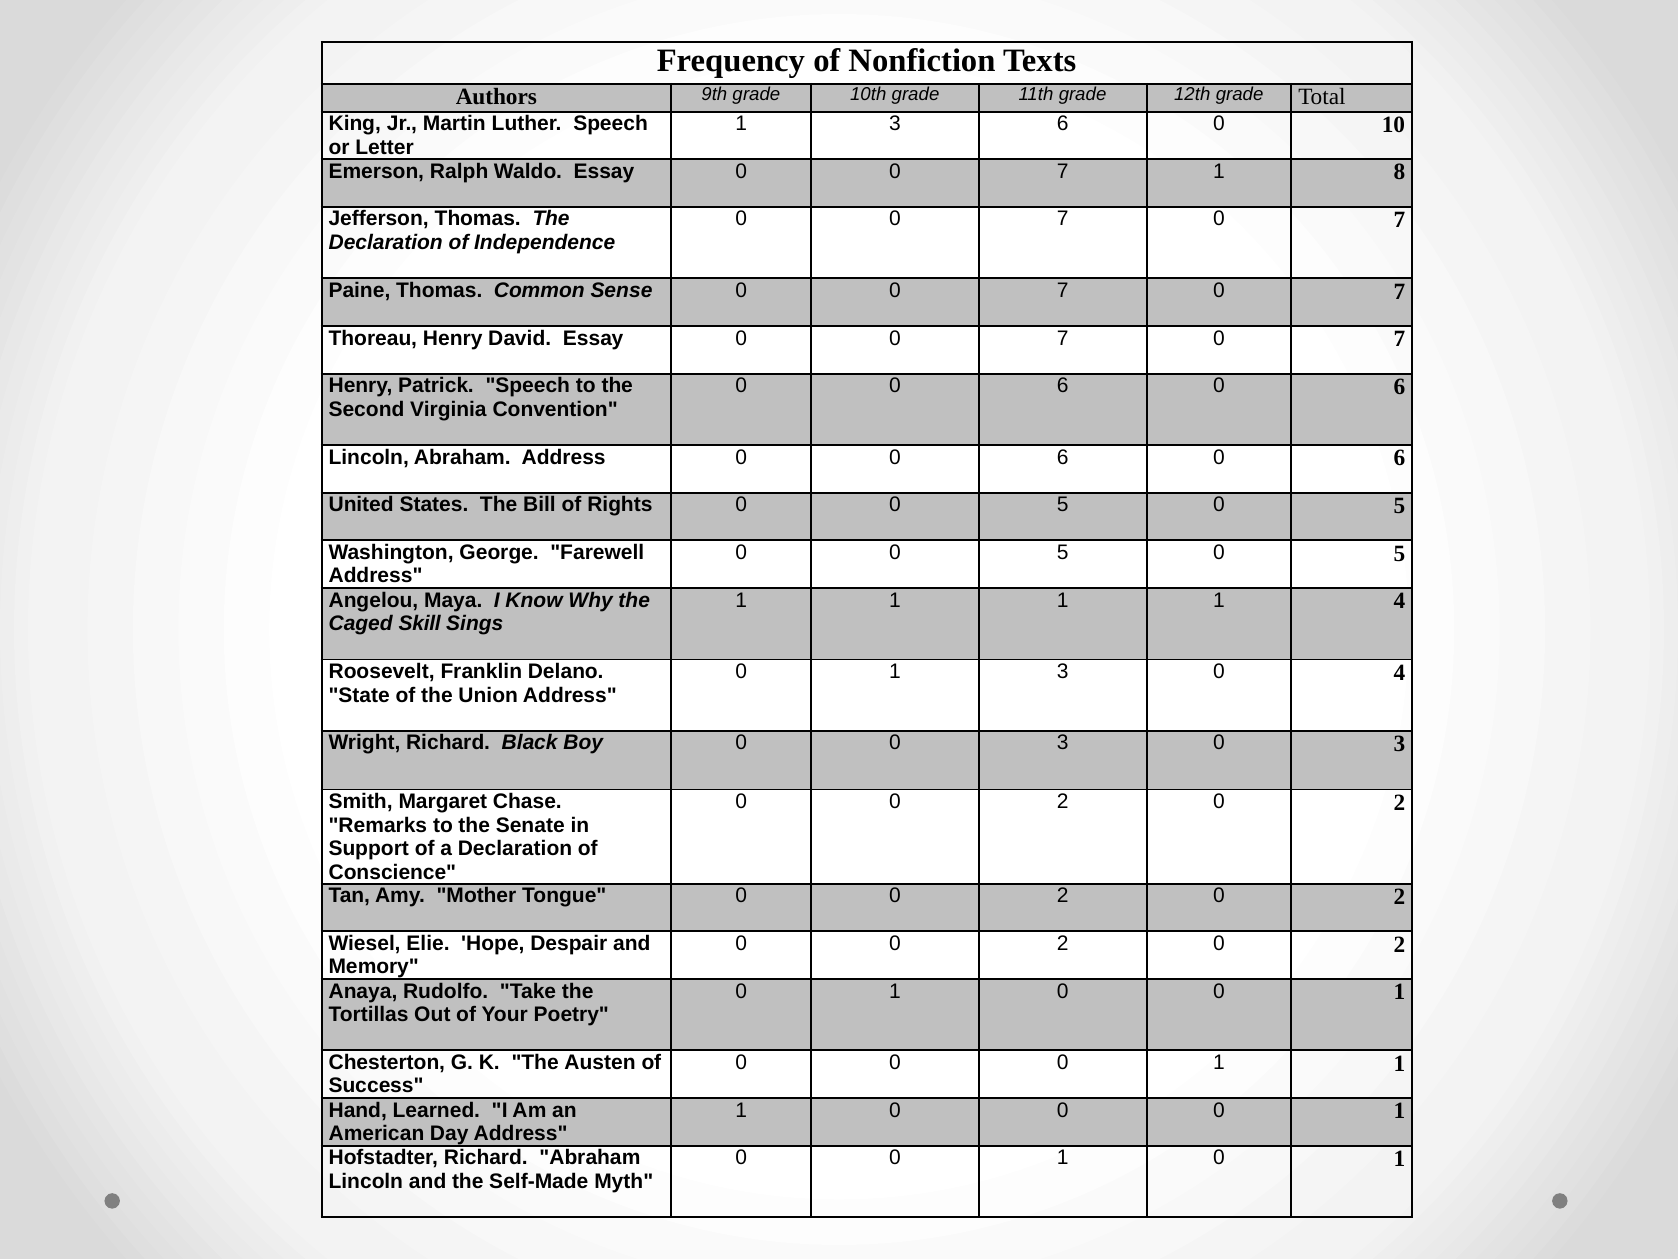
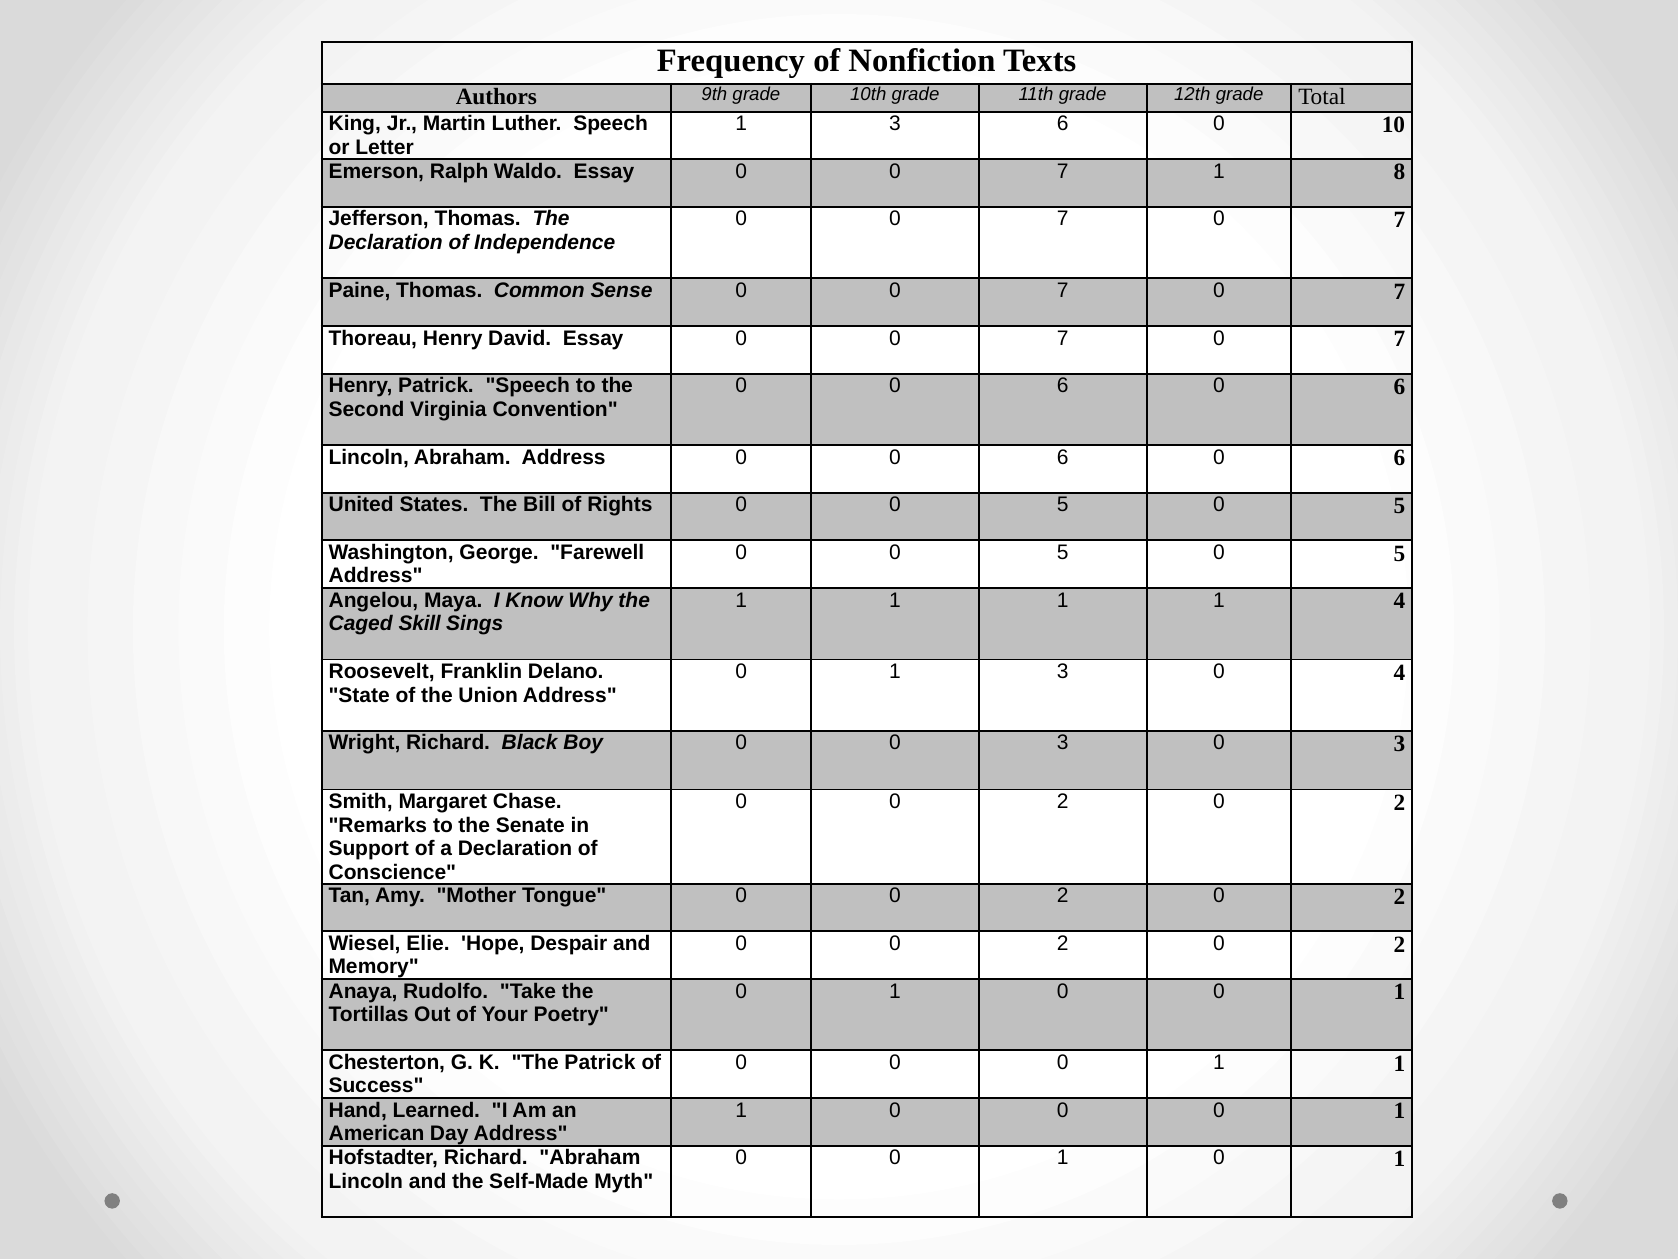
The Austen: Austen -> Patrick (600, 1062)
